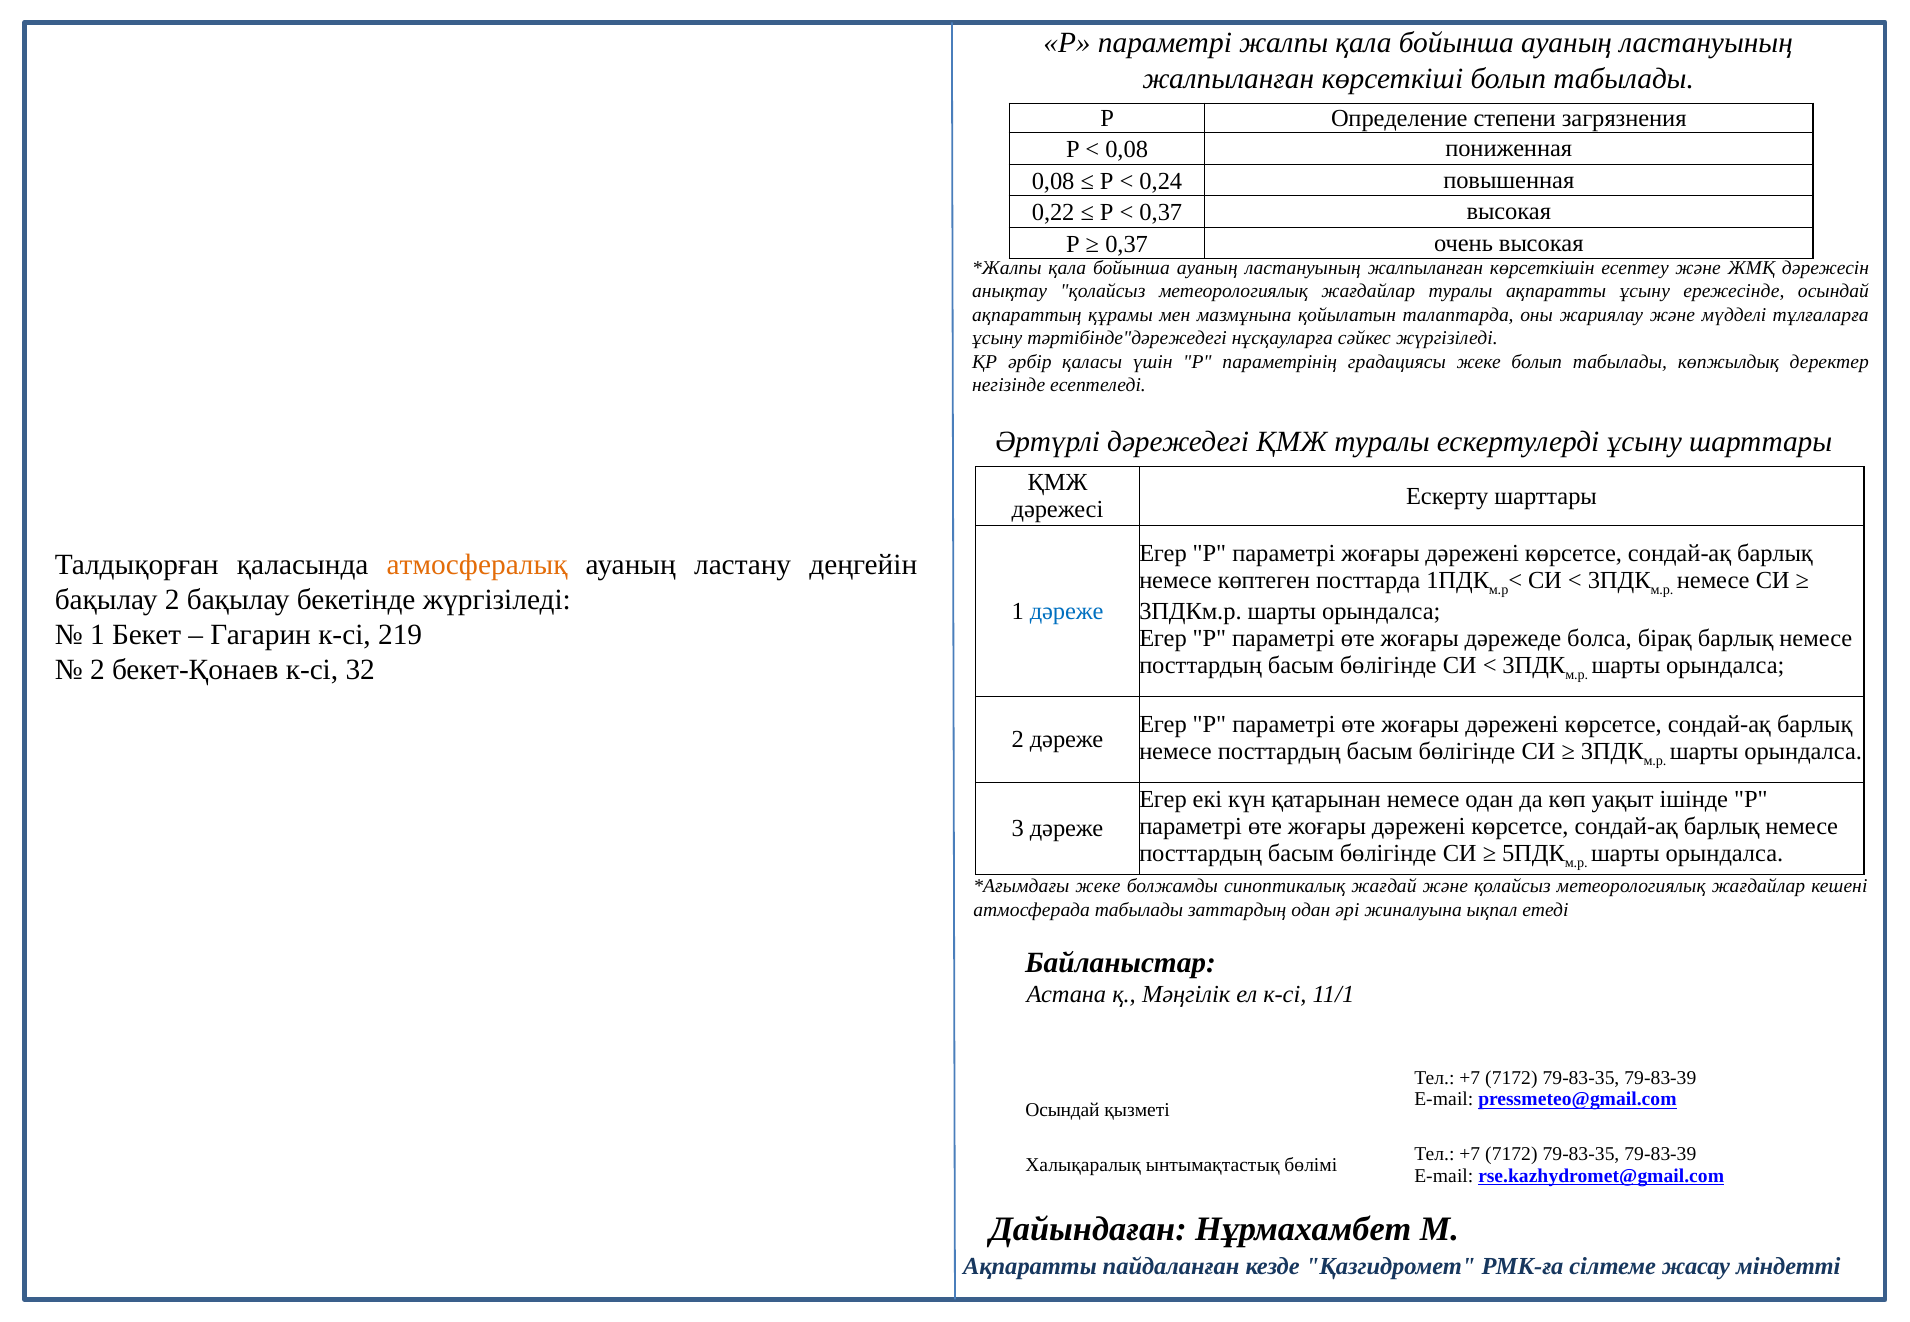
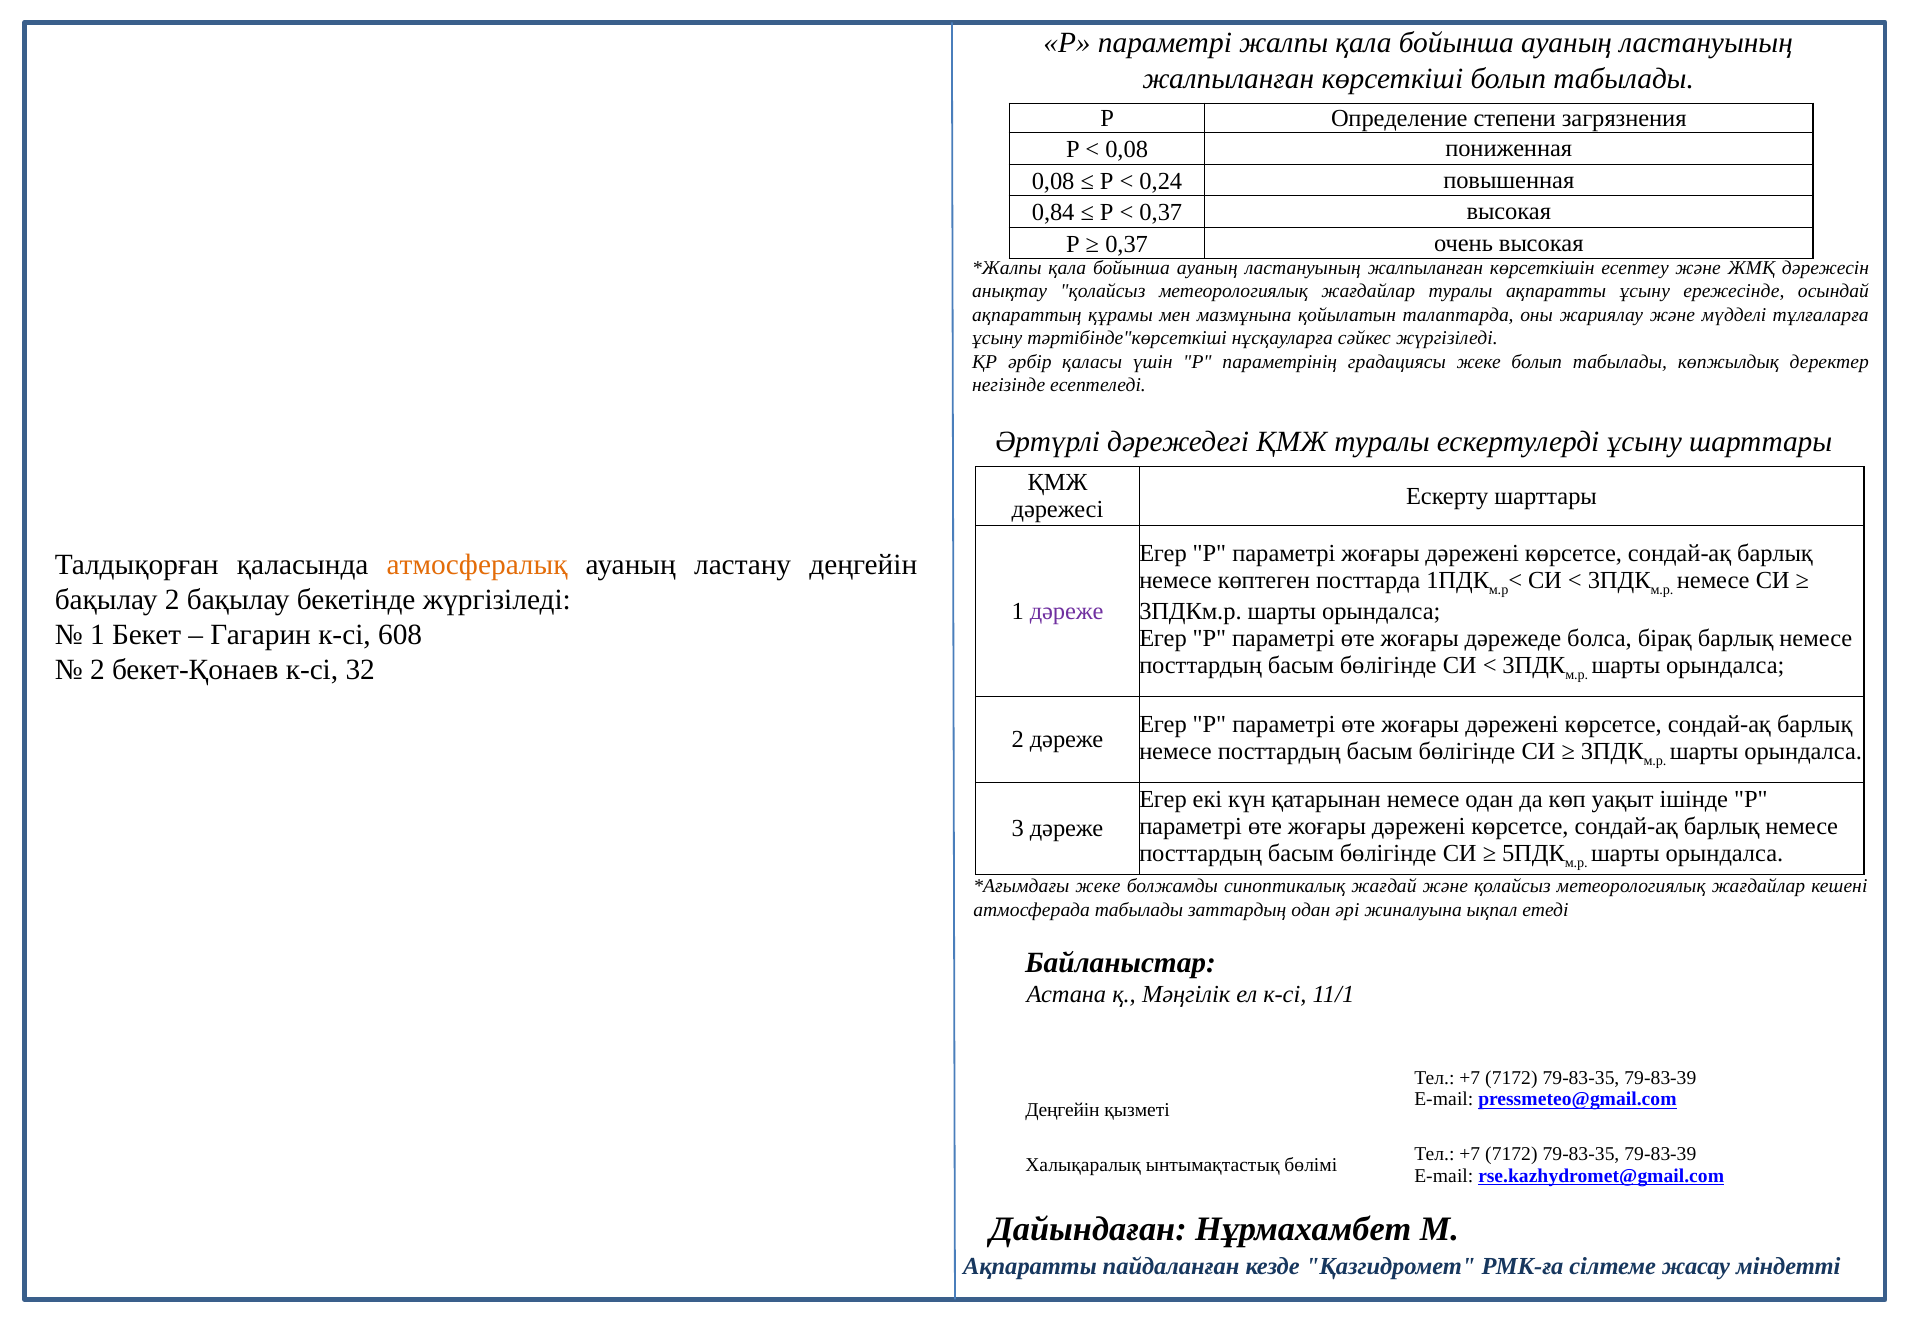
0,22: 0,22 -> 0,84 (1053, 213)
тәртібінде"дәрежедегі: тәртібінде"дәрежедегі -> тәртібінде"көрсеткіші (1127, 338)
дәреже colour: blue -> purple (1067, 611)
219: 219 -> 608 (400, 635)
Осындай: Осындай -> Деңгейін (1063, 1111)
